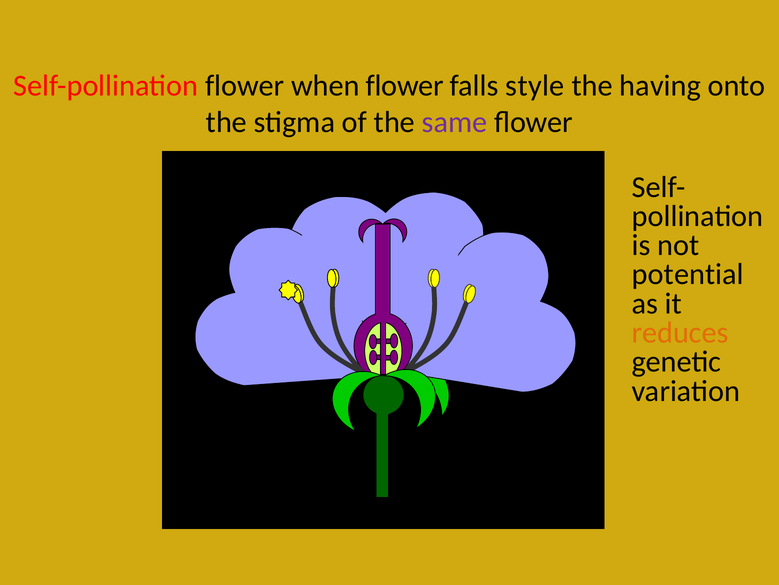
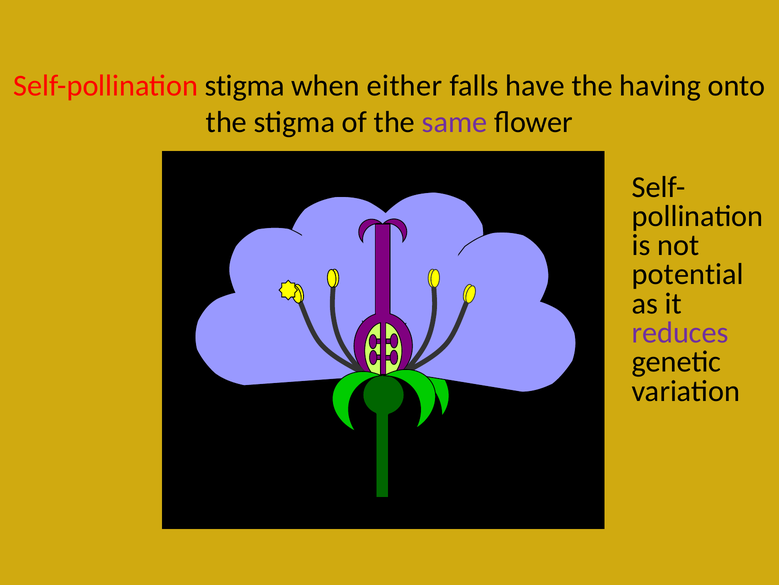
Self-pollination flower: flower -> stigma (245, 85)
when flower: flower -> either (405, 85)
style: style -> have (535, 85)
reduces colour: orange -> purple (680, 332)
